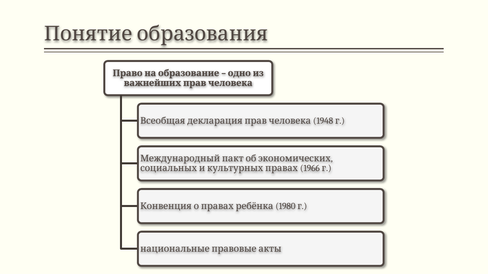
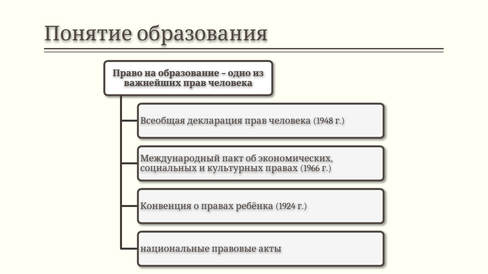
1980: 1980 -> 1924 (285, 206)
